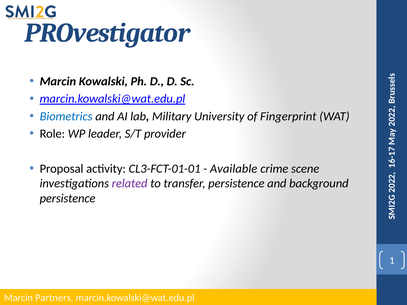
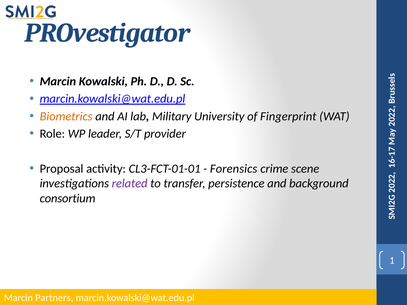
Biometrics colour: blue -> orange (66, 117)
Available: Available -> Forensics (234, 169)
persistence: persistence -> consortium (68, 199)
